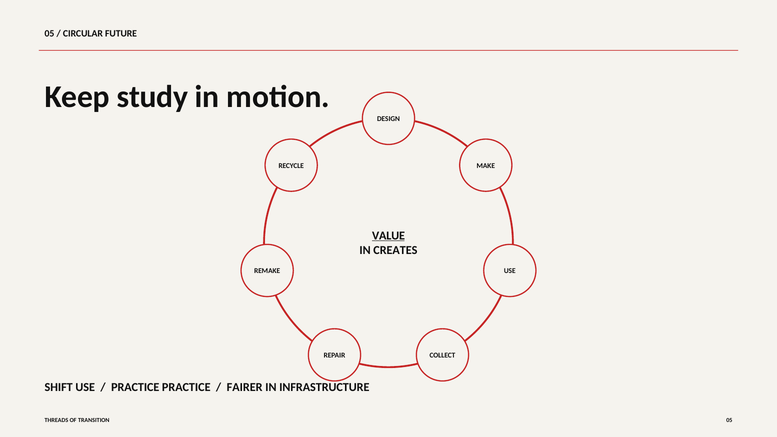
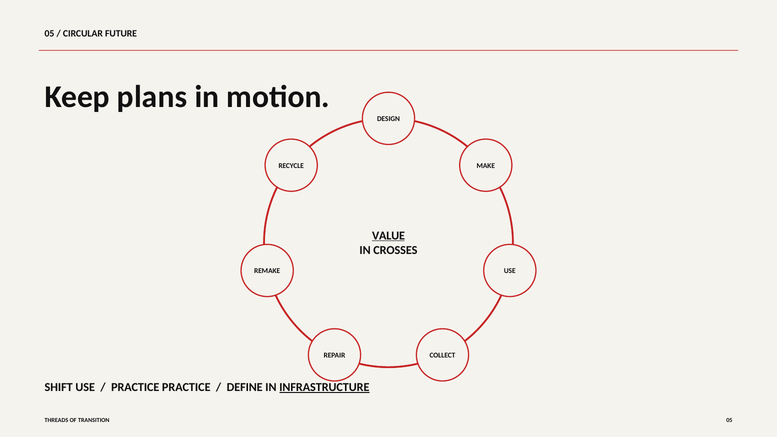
study: study -> plans (152, 97)
CREATES: CREATES -> CROSSES (395, 250)
FAIRER: FAIRER -> DEFINE (245, 387)
INFRASTRUCTURE underline: none -> present (324, 387)
